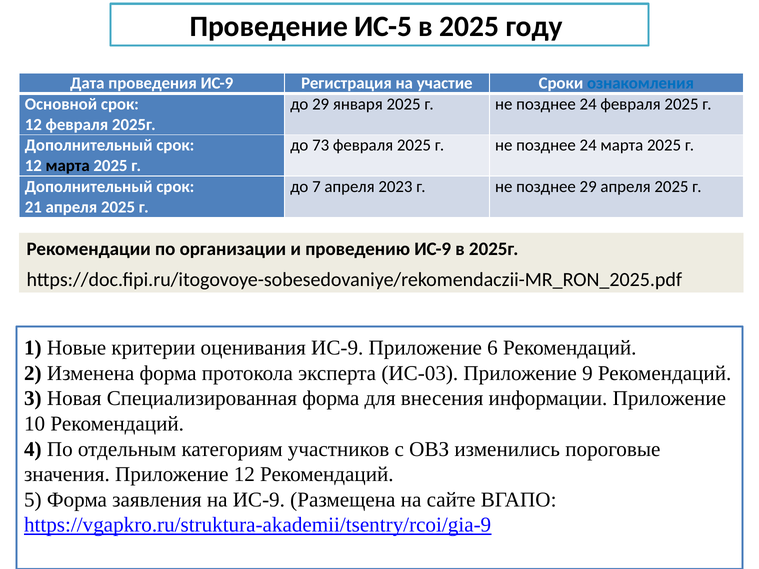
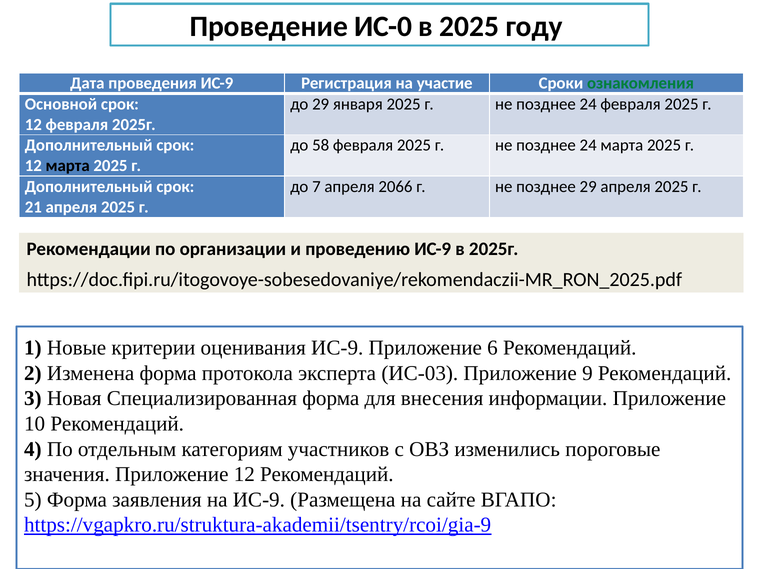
ИС-5: ИС-5 -> ИС-0 (383, 27)
ознакомления colour: blue -> green (640, 83)
73: 73 -> 58 (321, 145)
2023: 2023 -> 2066 (395, 187)
